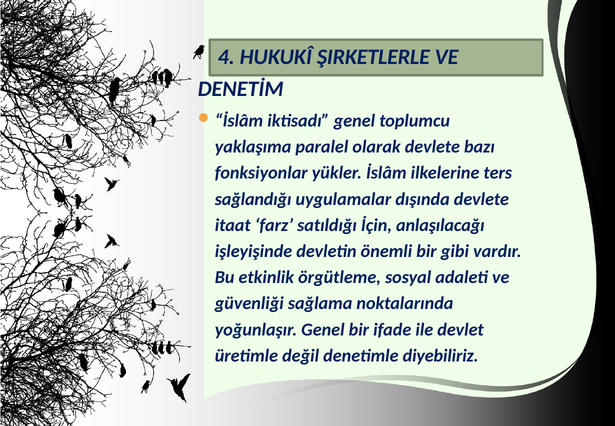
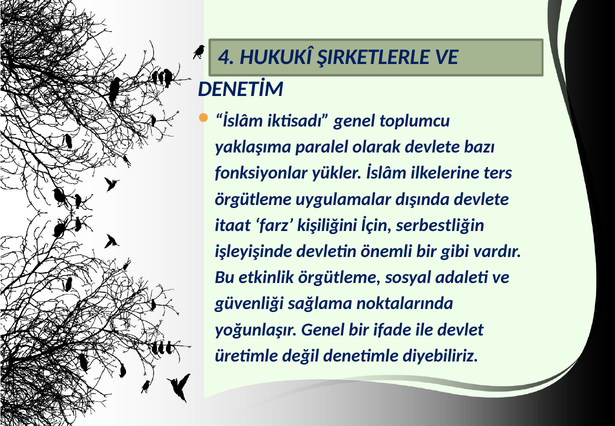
sağlandığı: sağlandığı -> örgütleme (253, 199)
satıldığı: satıldığı -> kişiliğini (327, 225)
anlaşılacağı: anlaşılacağı -> serbestliğin (440, 225)
